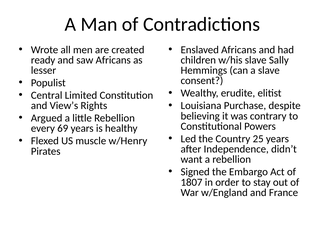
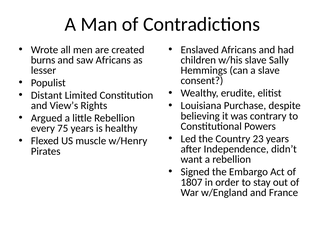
ready: ready -> burns (43, 60)
Central: Central -> Distant (47, 95)
69: 69 -> 75 (63, 128)
25: 25 -> 23 (258, 139)
